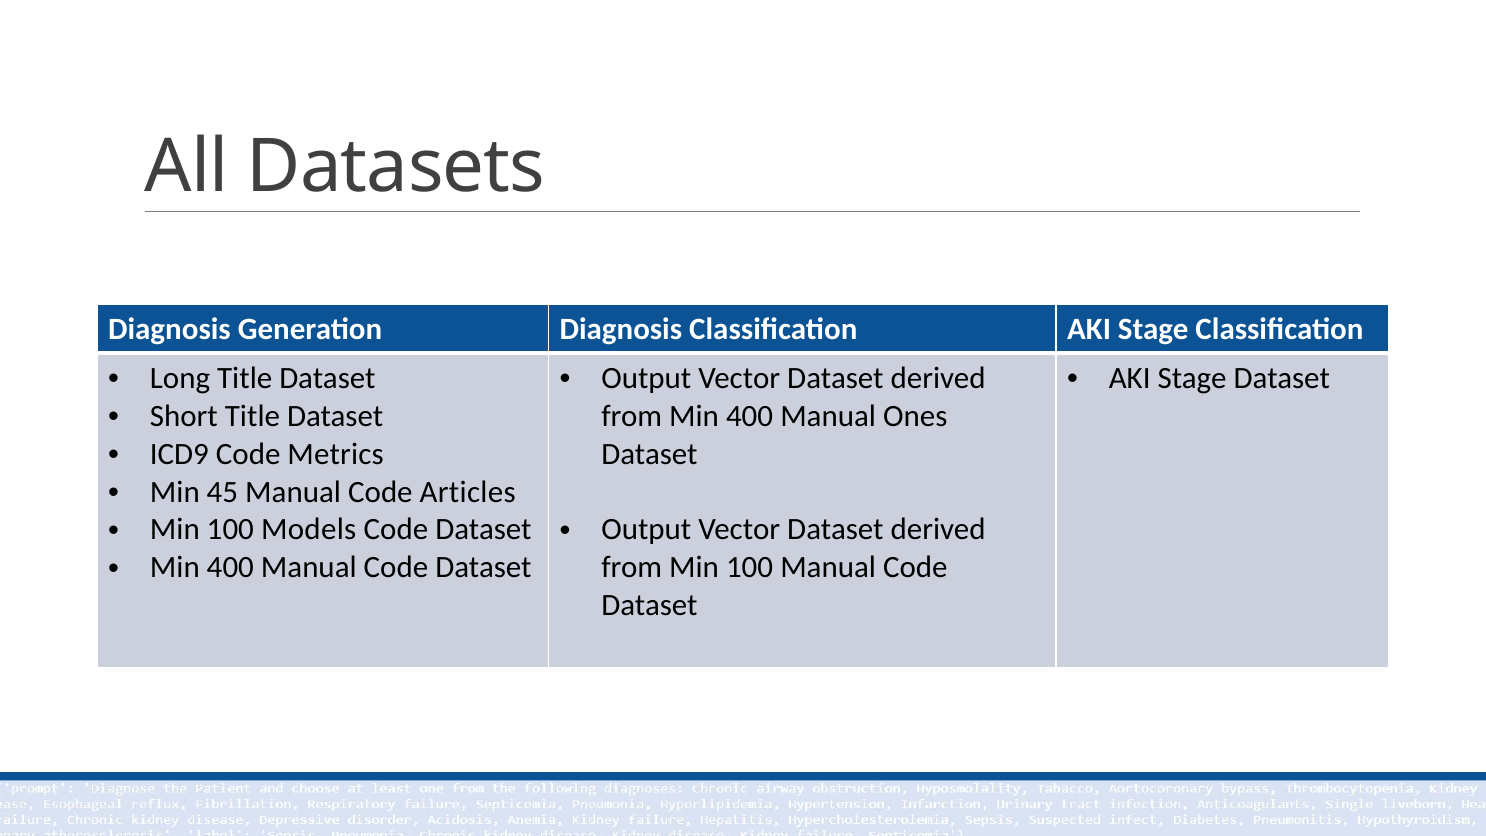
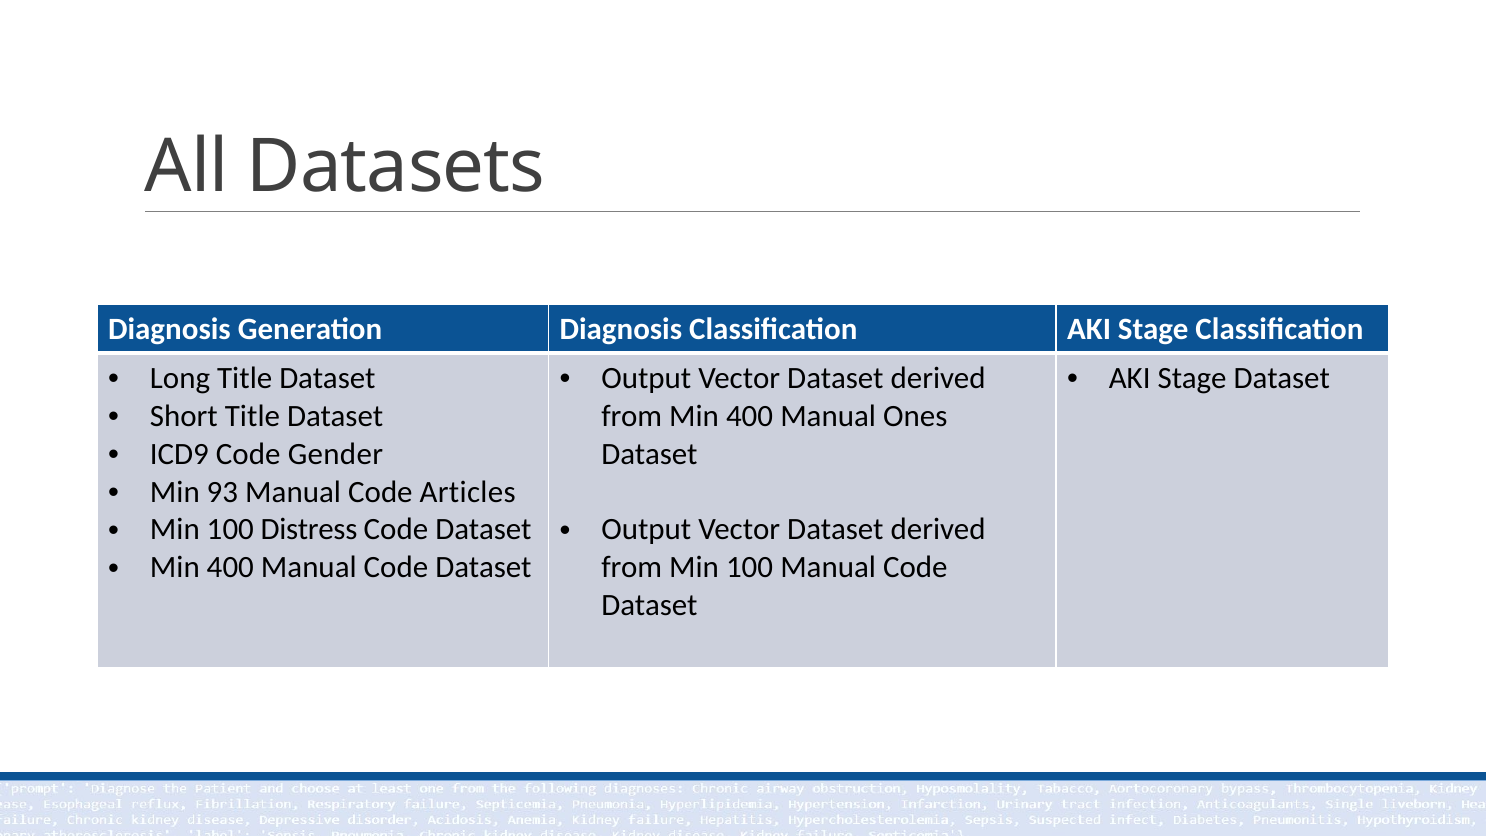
Metrics: Metrics -> Gender (335, 454)
45: 45 -> 93 (222, 492)
Models: Models -> Distress (309, 530)
